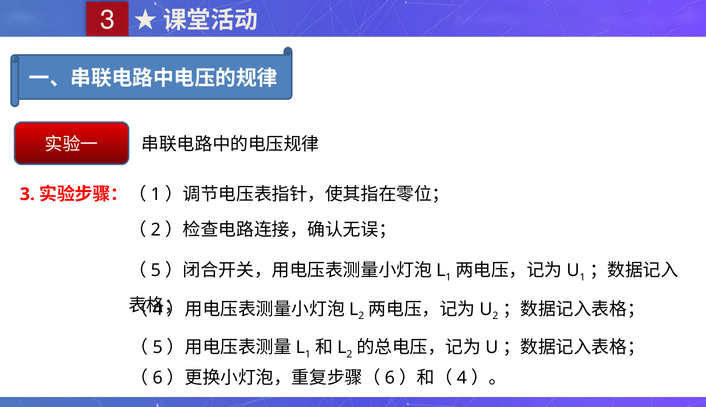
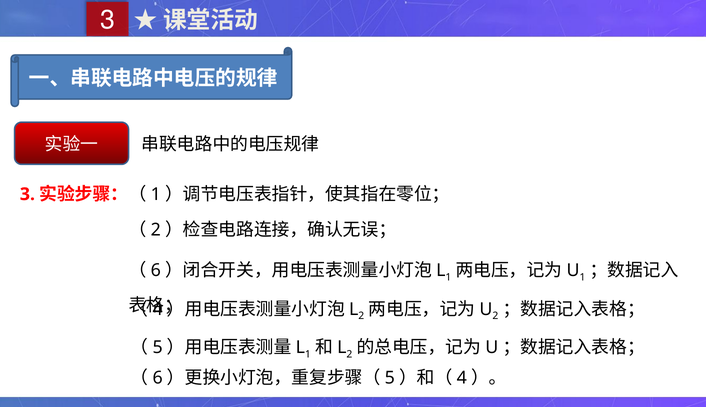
5: 5 -> 6 (156, 271)
6: 6 -> 5 (390, 379)
